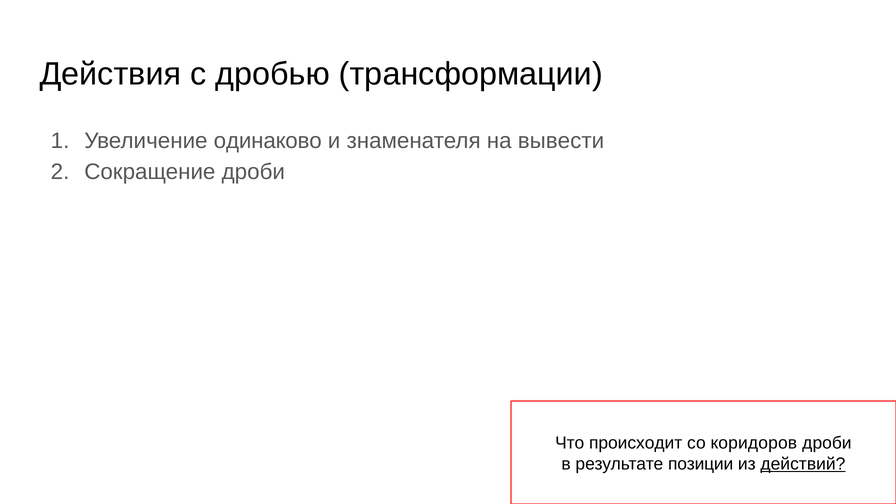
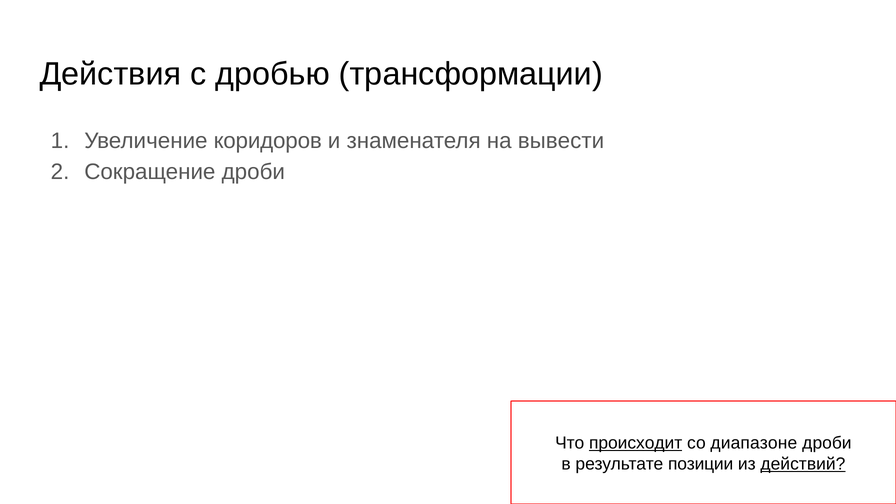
одинаково: одинаково -> коридоров (268, 141)
происходит underline: none -> present (636, 443)
коридоров: коридоров -> диапазоне (754, 443)
